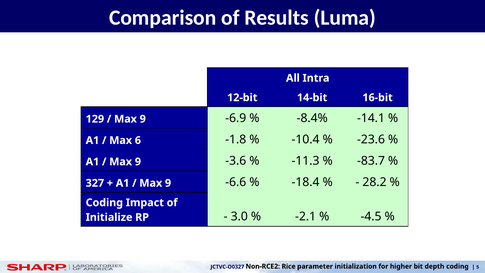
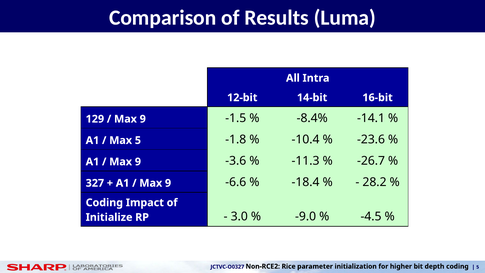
-6.9: -6.9 -> -1.5 (236, 118)
Max 6: 6 -> 5 (138, 140)
-83.7: -83.7 -> -26.7 (371, 161)
-2.1: -2.1 -> -9.0 (306, 216)
